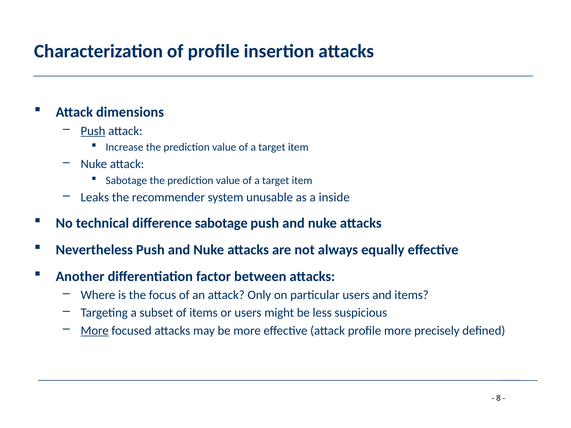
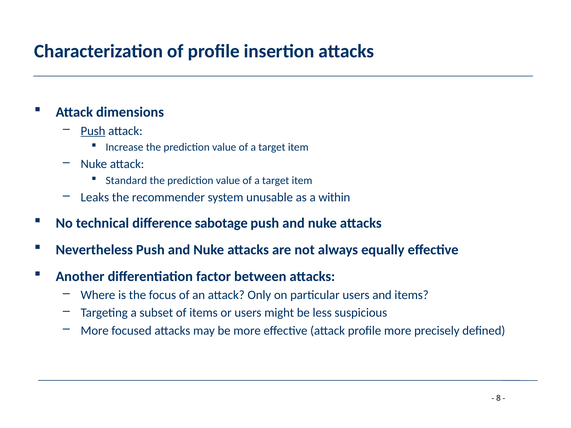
Sabotage: Sabotage -> Standard (126, 181)
inside: inside -> within (334, 198)
More underline: present -> none (95, 331)
